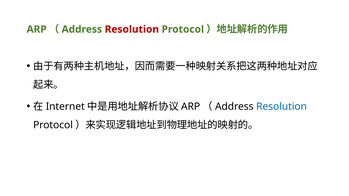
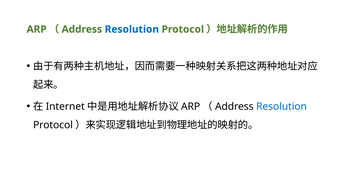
Resolution colour: red -> blue (132, 29)
